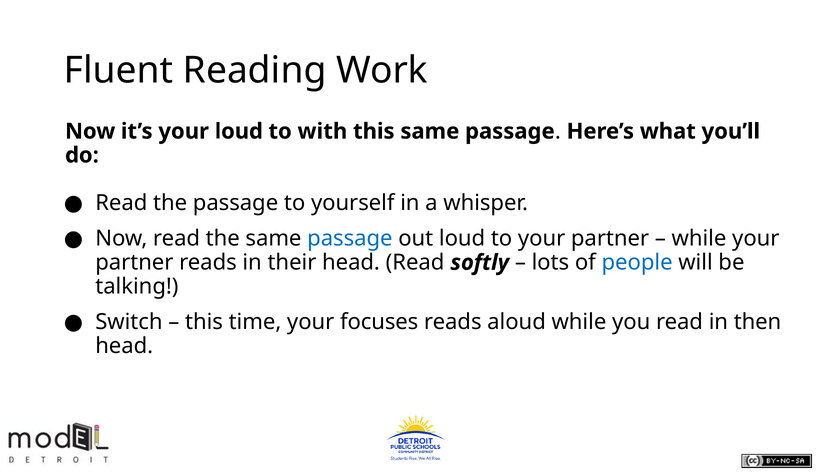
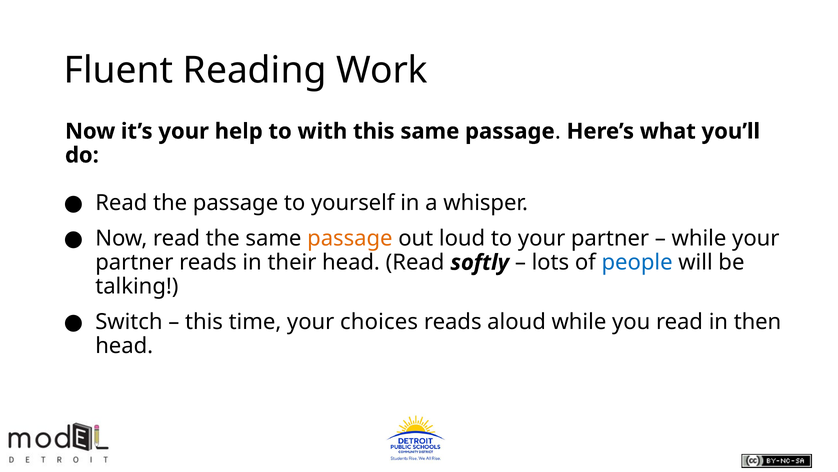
your loud: loud -> help (239, 131)
passage colour: blue -> orange (350, 238)
focuses: focuses -> choices (379, 322)
